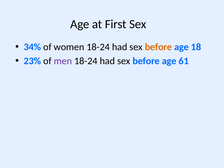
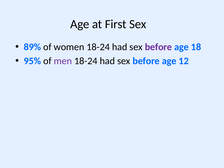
34%: 34% -> 89% (32, 47)
before colour: orange -> purple (158, 47)
23%: 23% -> 95% (32, 61)
61: 61 -> 12 (184, 61)
